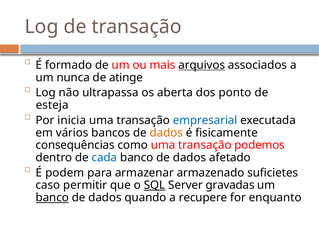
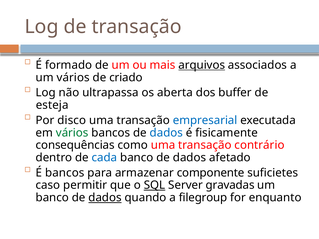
um nunca: nunca -> vários (73, 78)
atinge: atinge -> criado (126, 78)
ponto: ponto -> buffer (235, 93)
inicia: inicia -> disco (72, 120)
vários colour: black -> green (72, 133)
dados colour: orange -> blue (166, 133)
podemos: podemos -> contrário (259, 145)
É podem: podem -> bancos (65, 173)
armazenado: armazenado -> componente (211, 173)
banco underline: present -> none (52, 198)
dados underline: none -> present (105, 198)
recupere: recupere -> filegroup (203, 198)
